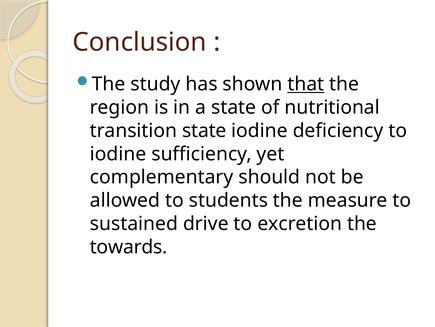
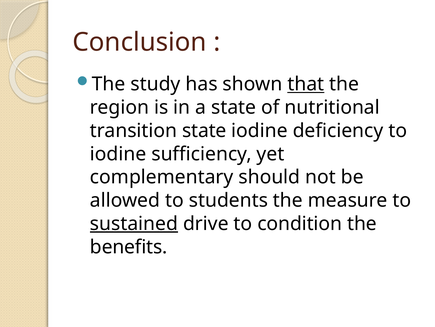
sustained underline: none -> present (134, 223)
excretion: excretion -> condition (300, 223)
towards: towards -> benefits (129, 246)
